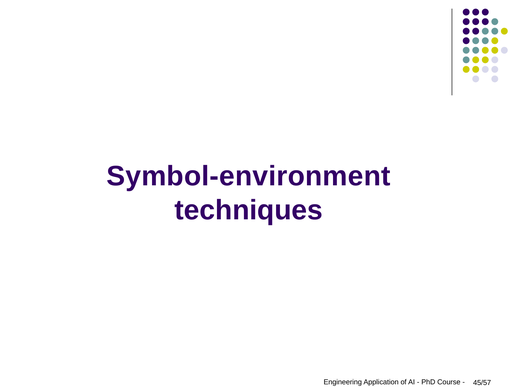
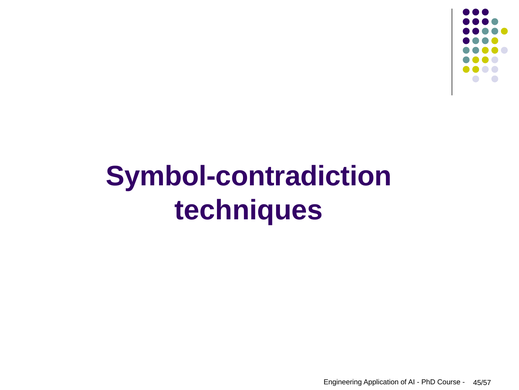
Symbol-environment: Symbol-environment -> Symbol-contradiction (249, 176)
